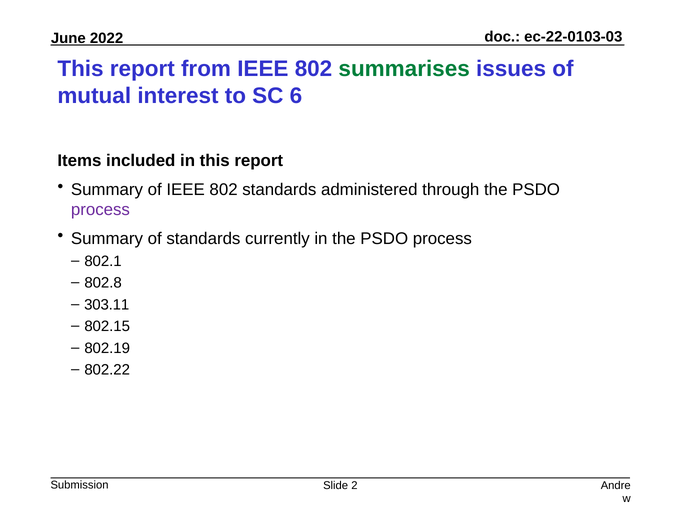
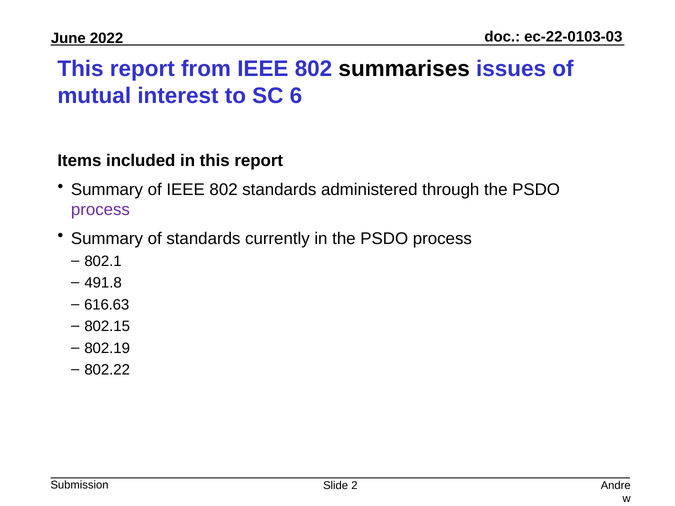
summarises colour: green -> black (404, 69)
802.8: 802.8 -> 491.8 (103, 283)
303.11: 303.11 -> 616.63 (107, 305)
